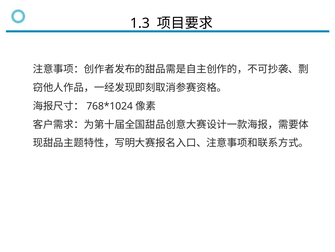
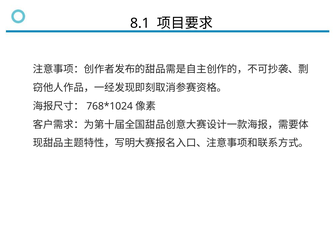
1.3: 1.3 -> 8.1 (140, 23)
